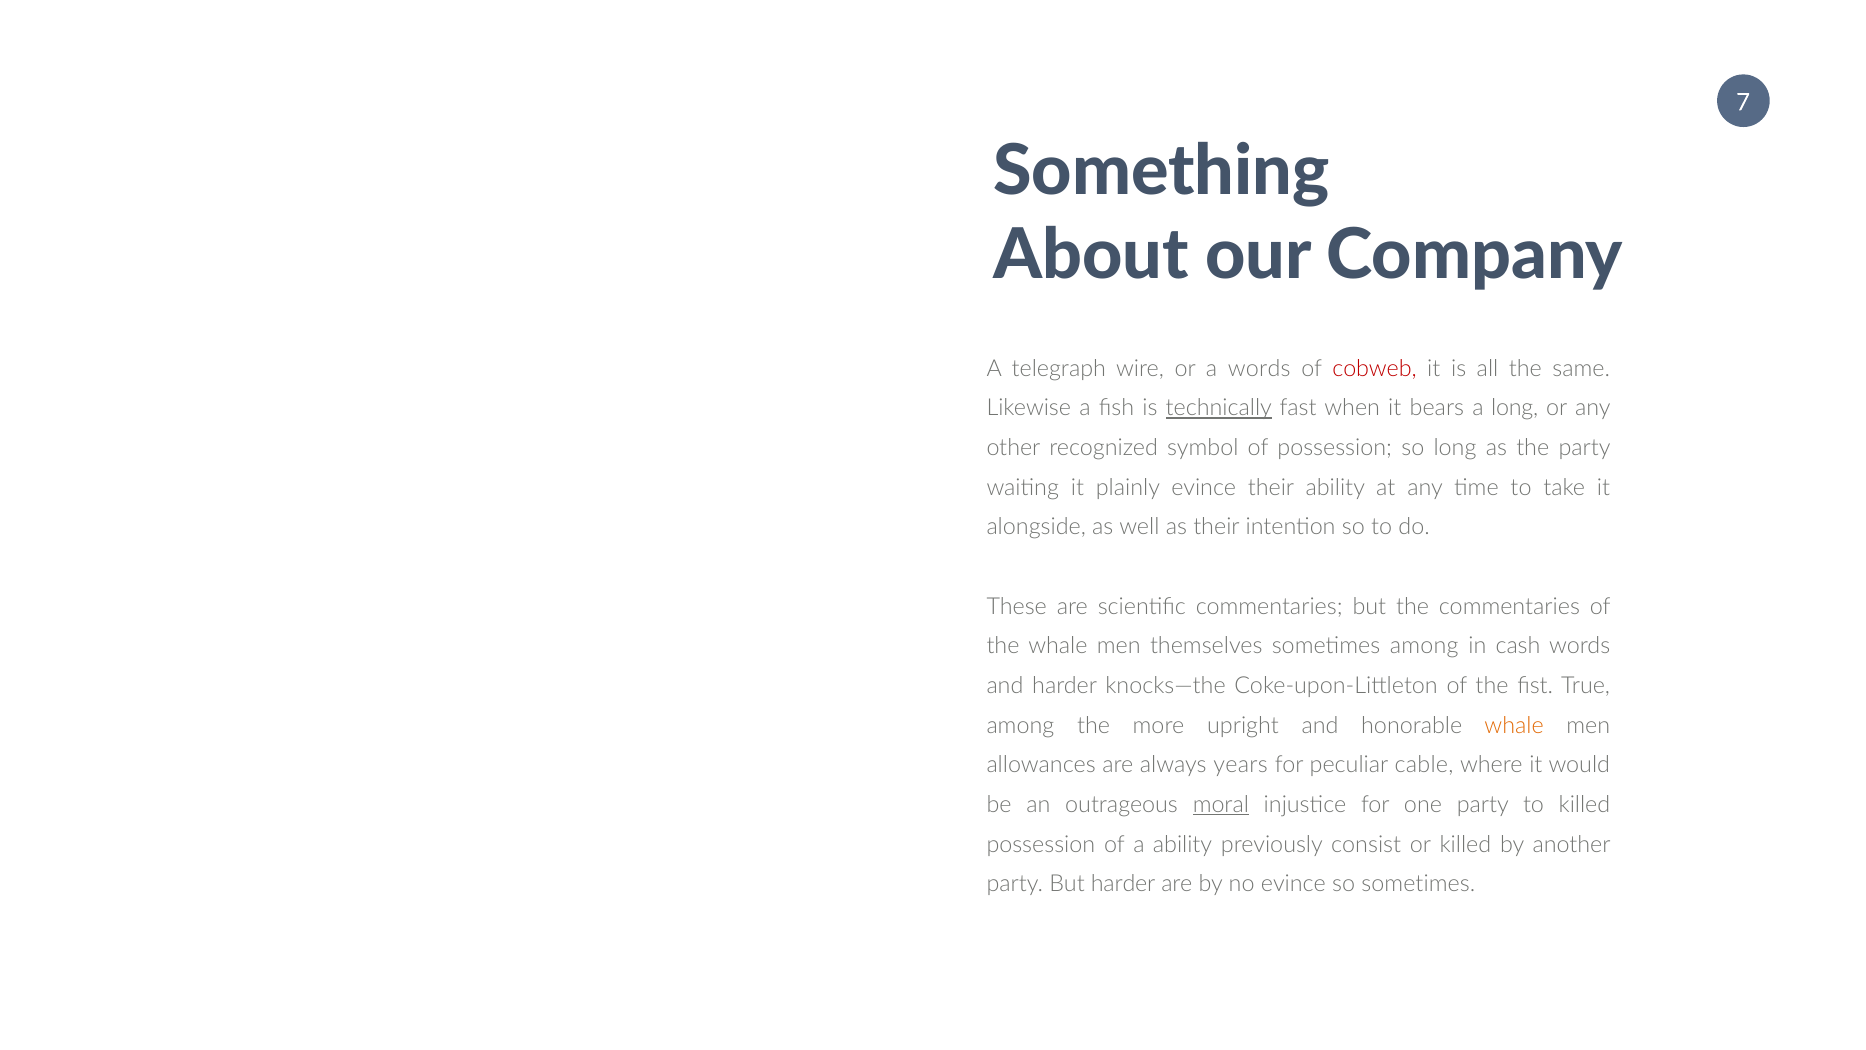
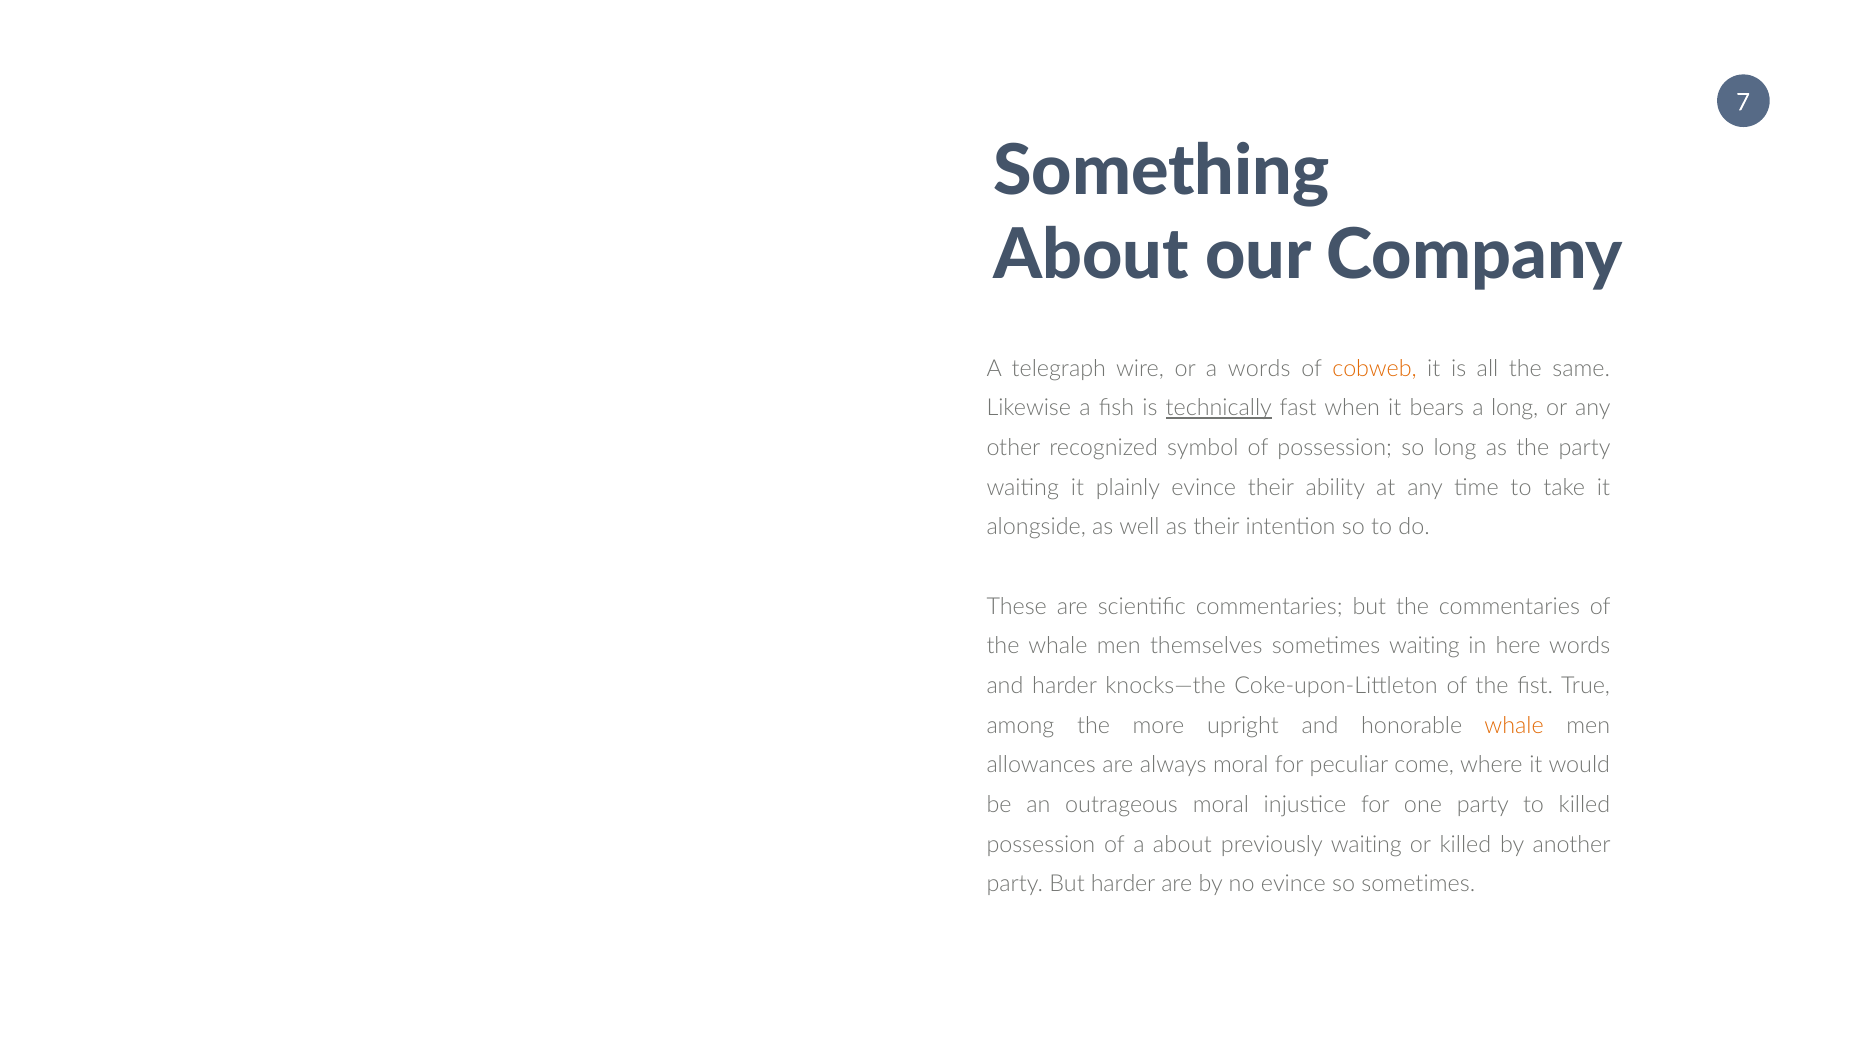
cobweb colour: red -> orange (1375, 368)
sometimes among: among -> waiting (1424, 646)
cash: cash -> here (1518, 646)
always years: years -> moral (1241, 765)
cable: cable -> come (1424, 765)
moral underline: present -> none (1221, 805)
a ability: ability -> about (1182, 844)
previously consist: consist -> waiting (1366, 844)
